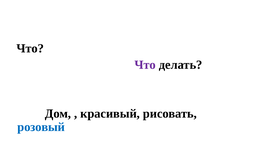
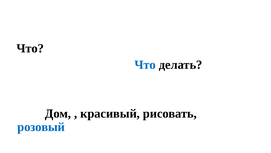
Что colour: purple -> blue (145, 64)
